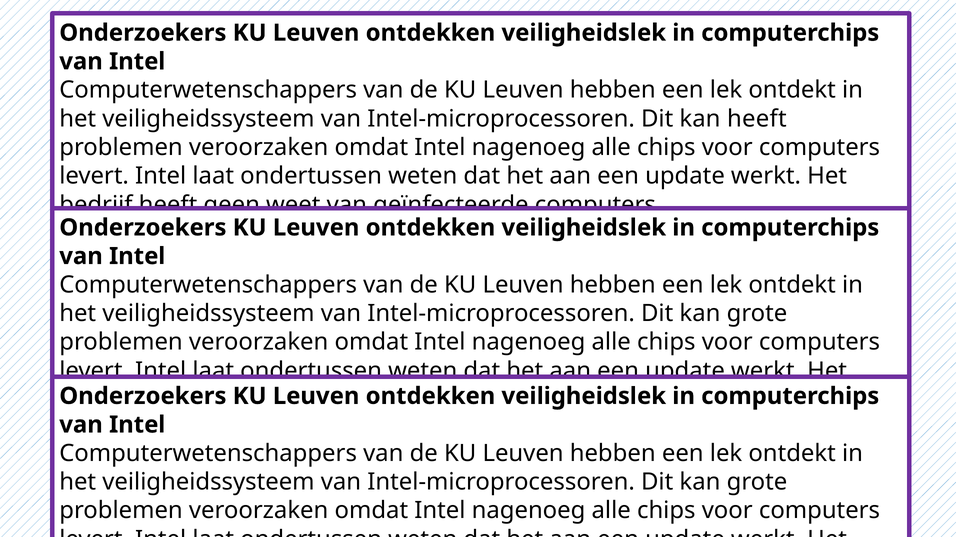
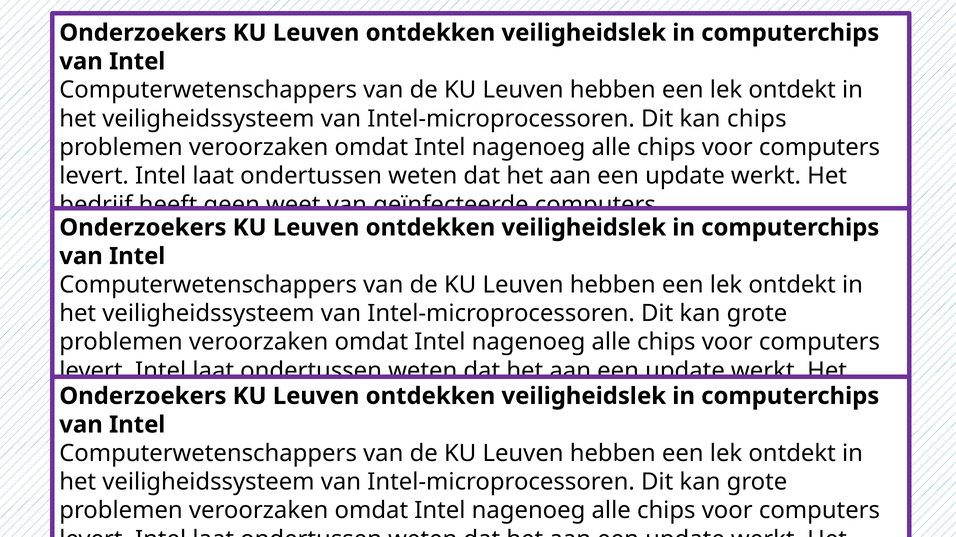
kan heeft: heeft -> chips (757, 119)
